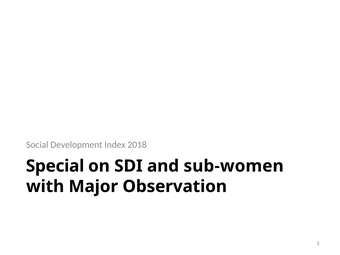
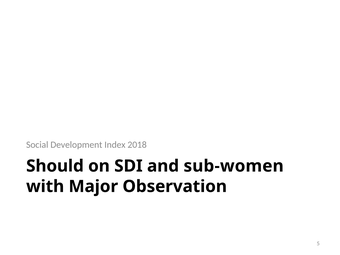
Special: Special -> Should (55, 166)
